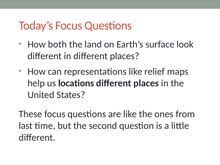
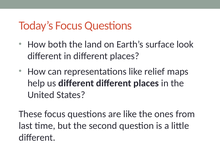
us locations: locations -> different (76, 83)
